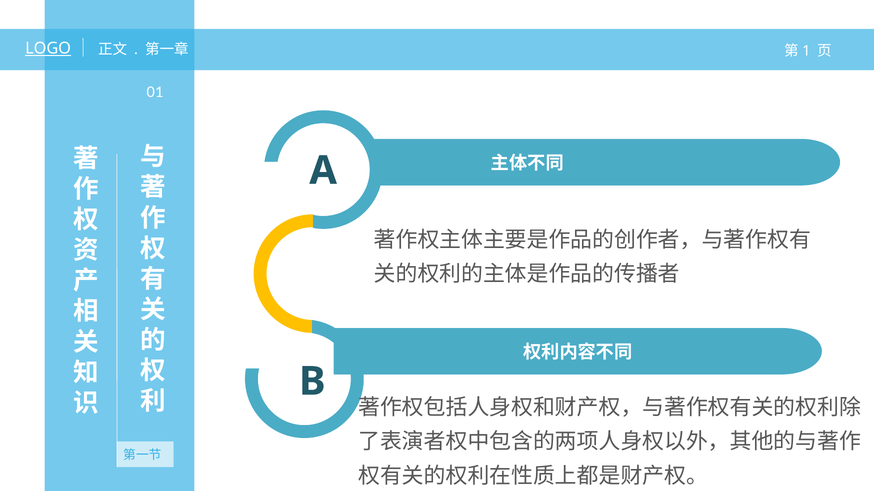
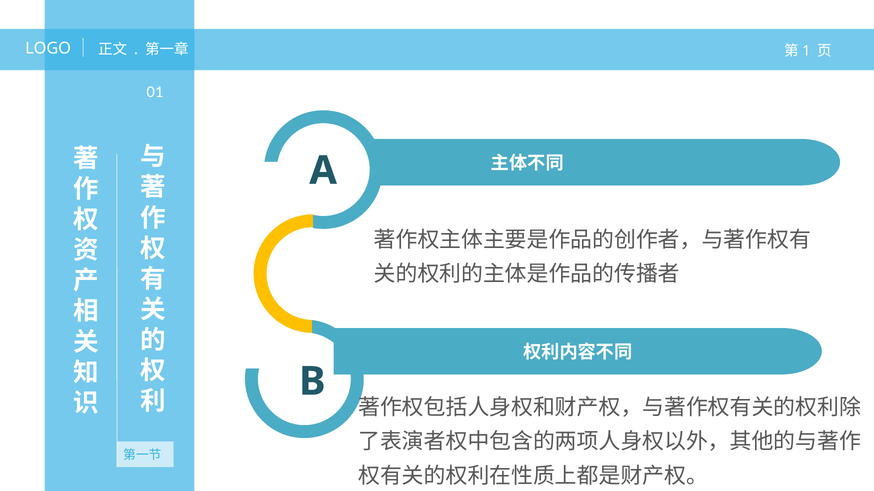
LOGO underline: present -> none (48, 48)
